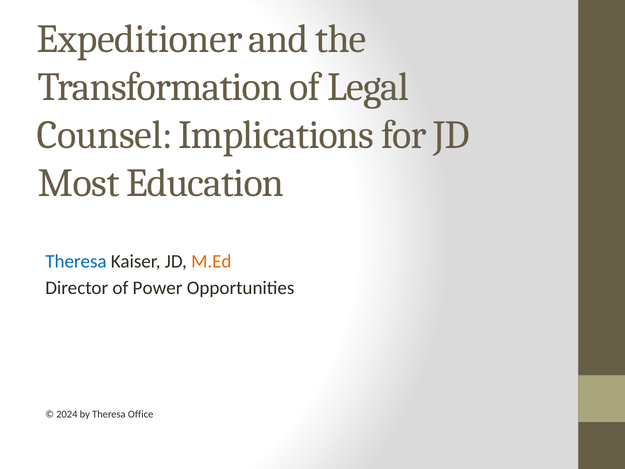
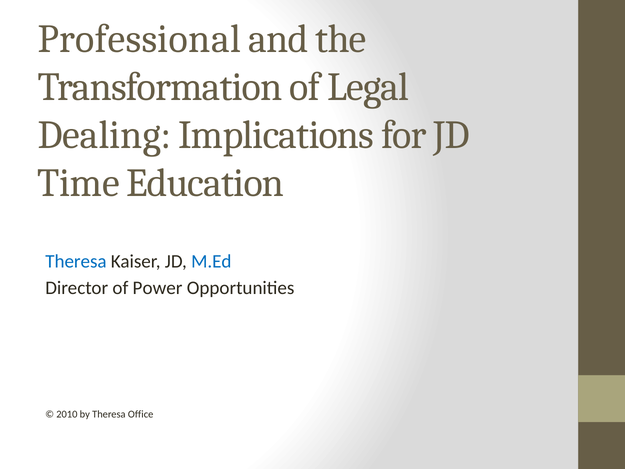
Expeditioner: Expeditioner -> Professional (139, 39)
Counsel: Counsel -> Dealing (105, 135)
Most: Most -> Time (79, 183)
M.Ed colour: orange -> blue (211, 261)
2024: 2024 -> 2010 (67, 414)
